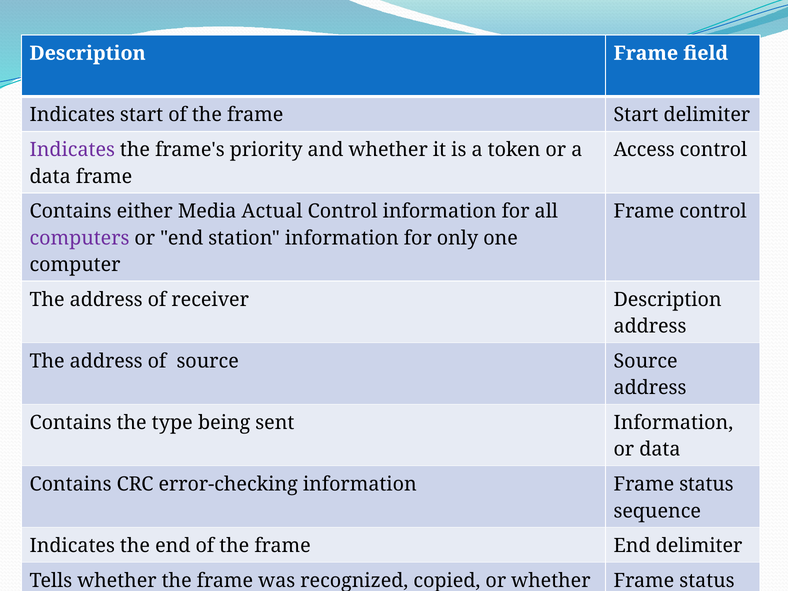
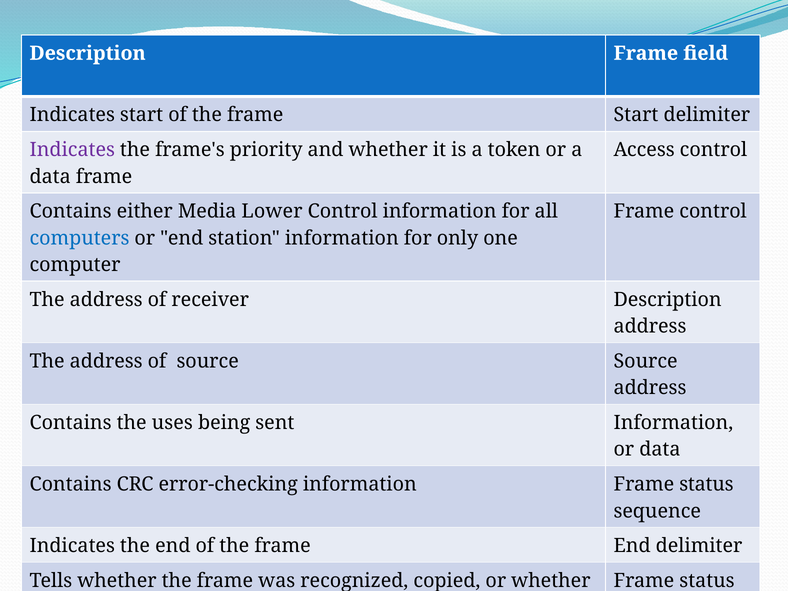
Actual: Actual -> Lower (272, 211)
computers colour: purple -> blue (79, 238)
type: type -> uses (172, 423)
